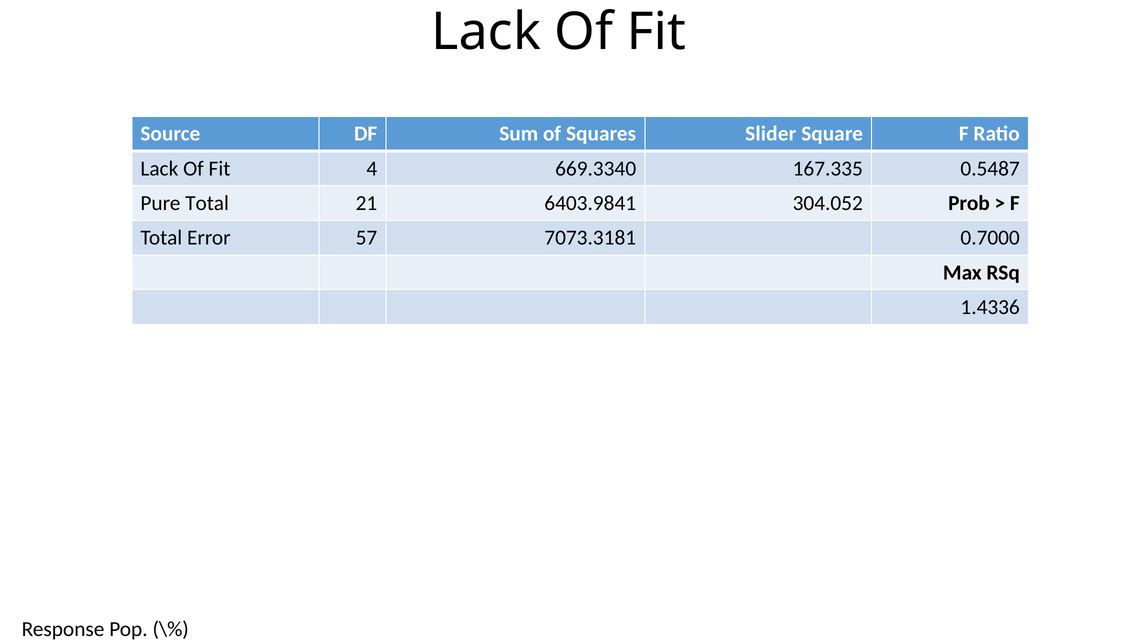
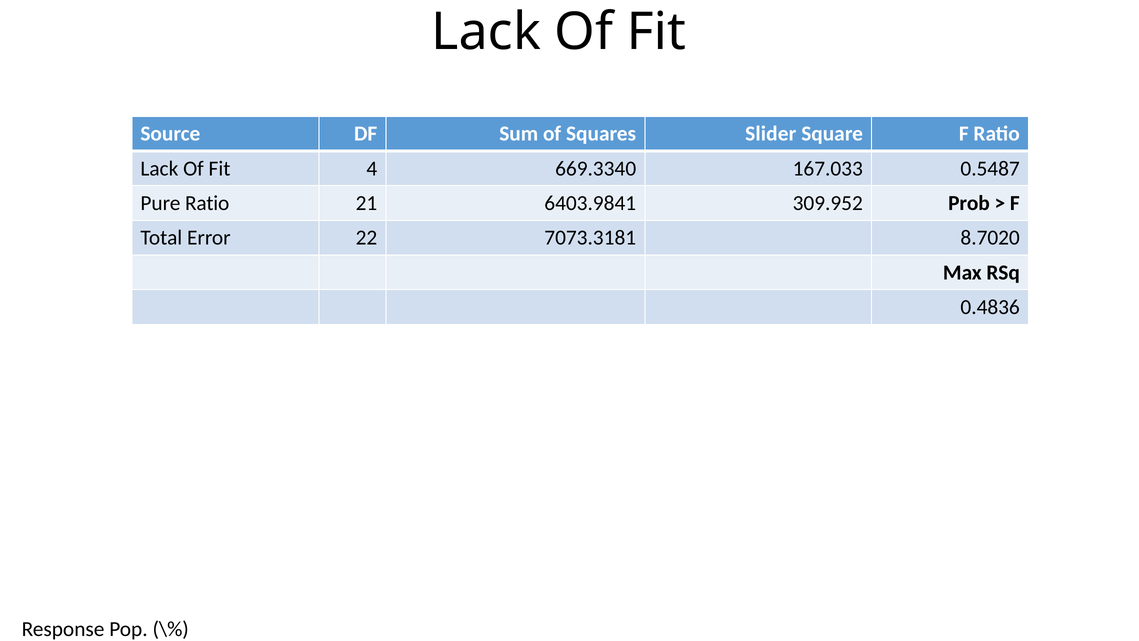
167.335: 167.335 -> 167.033 (828, 168)
Pure Total: Total -> Ratio (207, 203)
304.052: 304.052 -> 309.952 (828, 203)
57: 57 -> 22 (366, 238)
0.7000: 0.7000 -> 8.7020 (990, 238)
1.4336: 1.4336 -> 0.4836 (990, 307)
